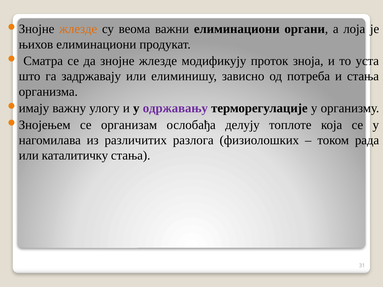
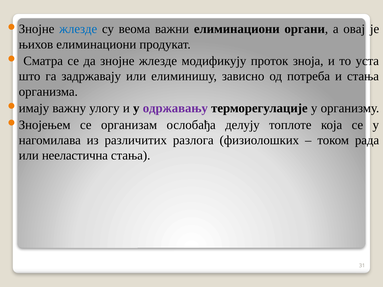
жлезде colour: orange -> blue (78, 29)
лоја: лоја -> овај (354, 29)
каталитичку: каталитичку -> нееластична (75, 156)
